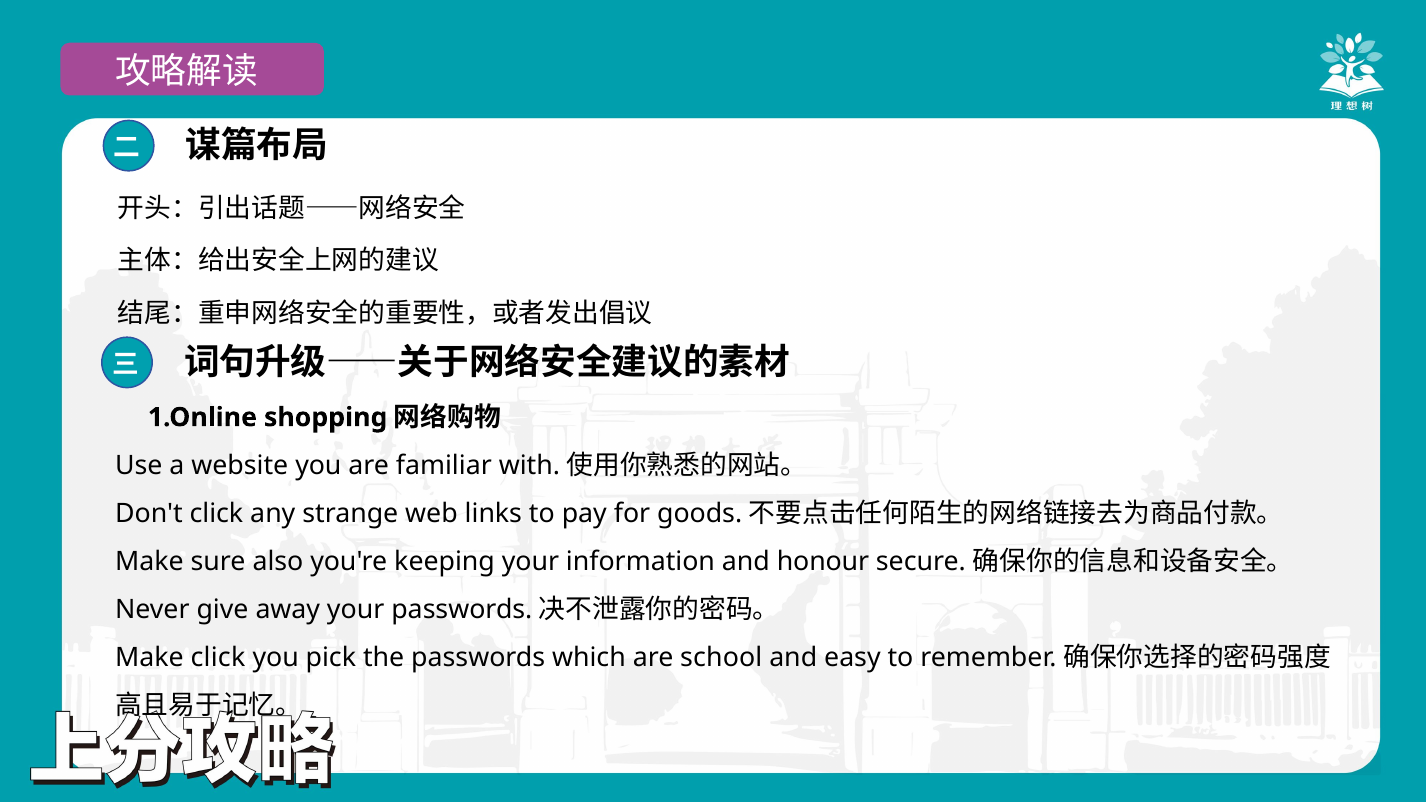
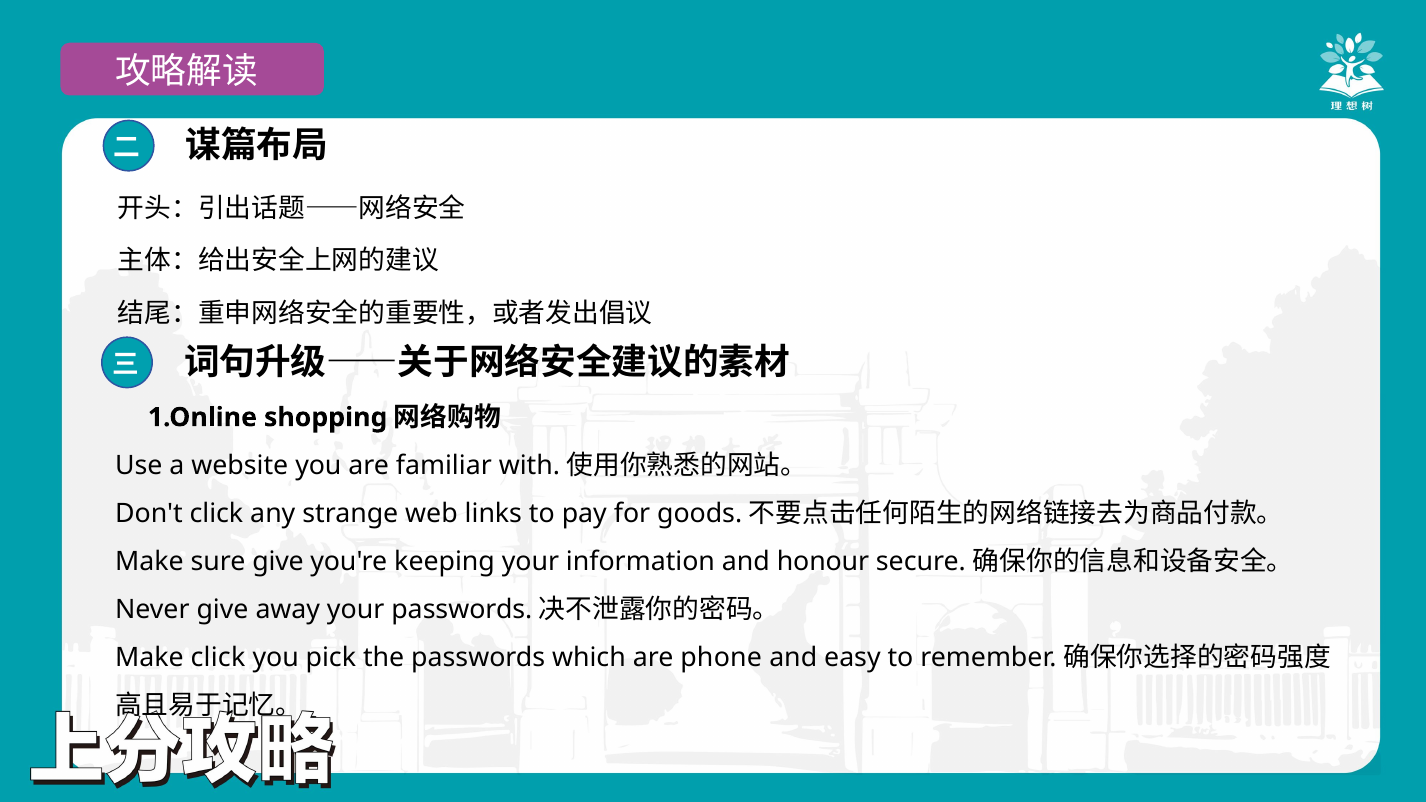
sure also: also -> give (278, 562)
school: school -> phone (721, 658)
